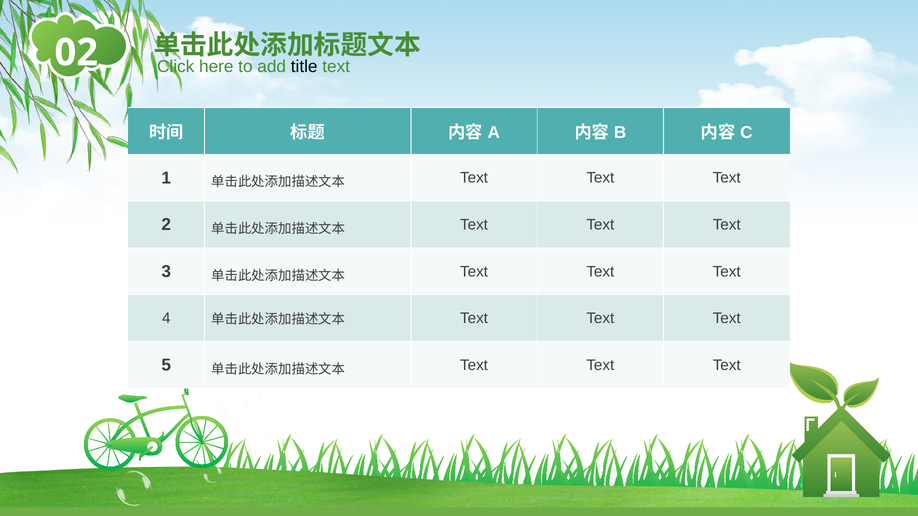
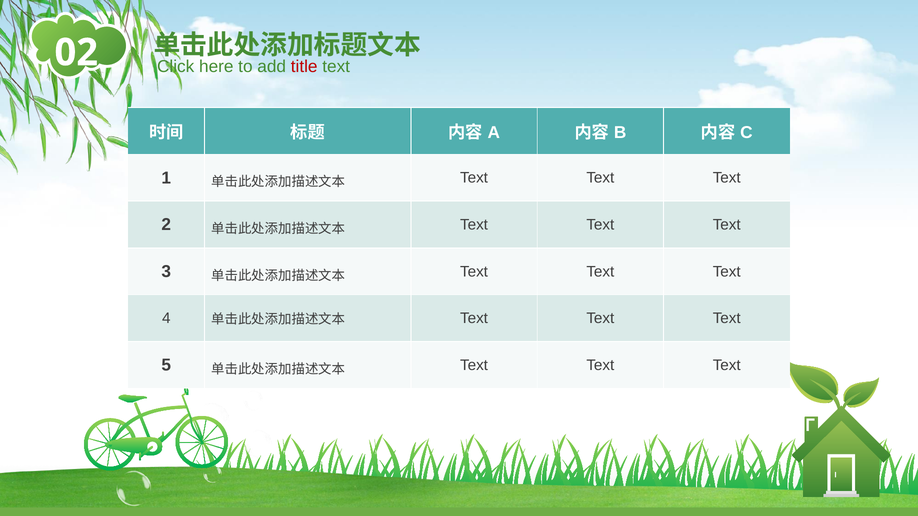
title colour: black -> red (304, 67)
